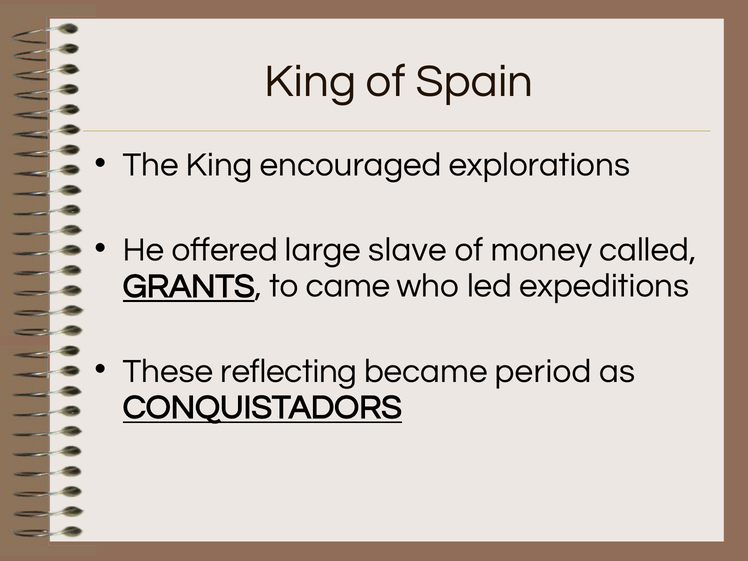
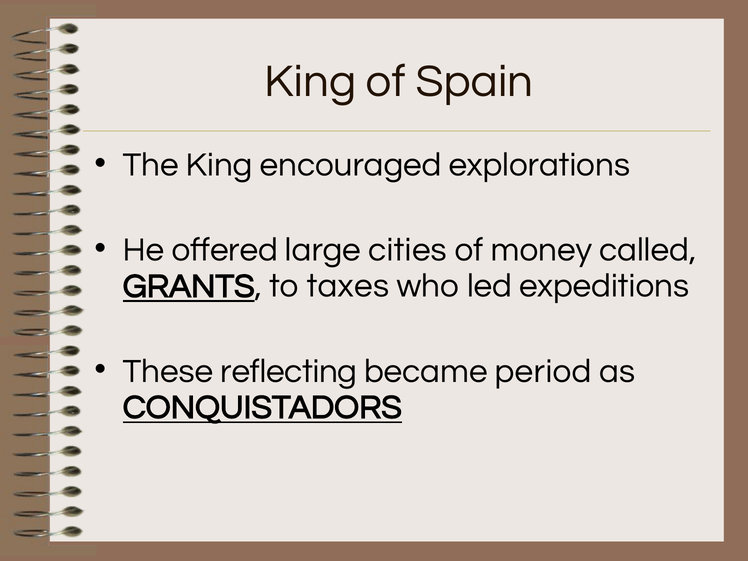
slave: slave -> cities (408, 250)
came: came -> taxes (348, 286)
